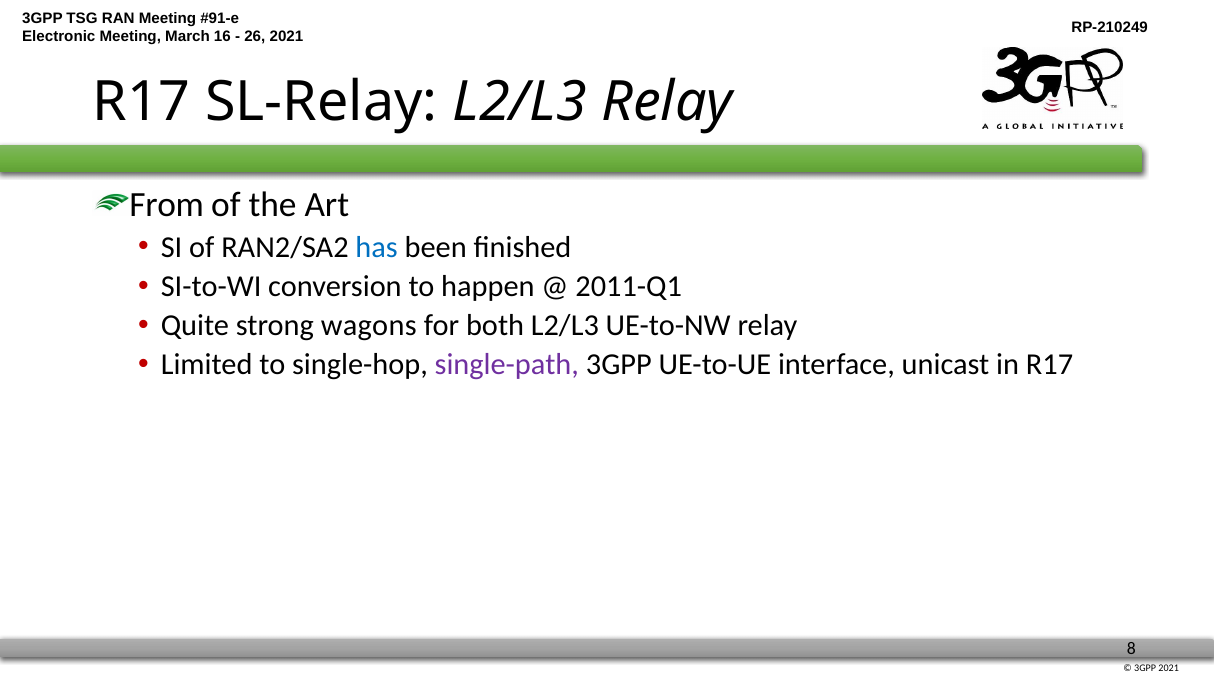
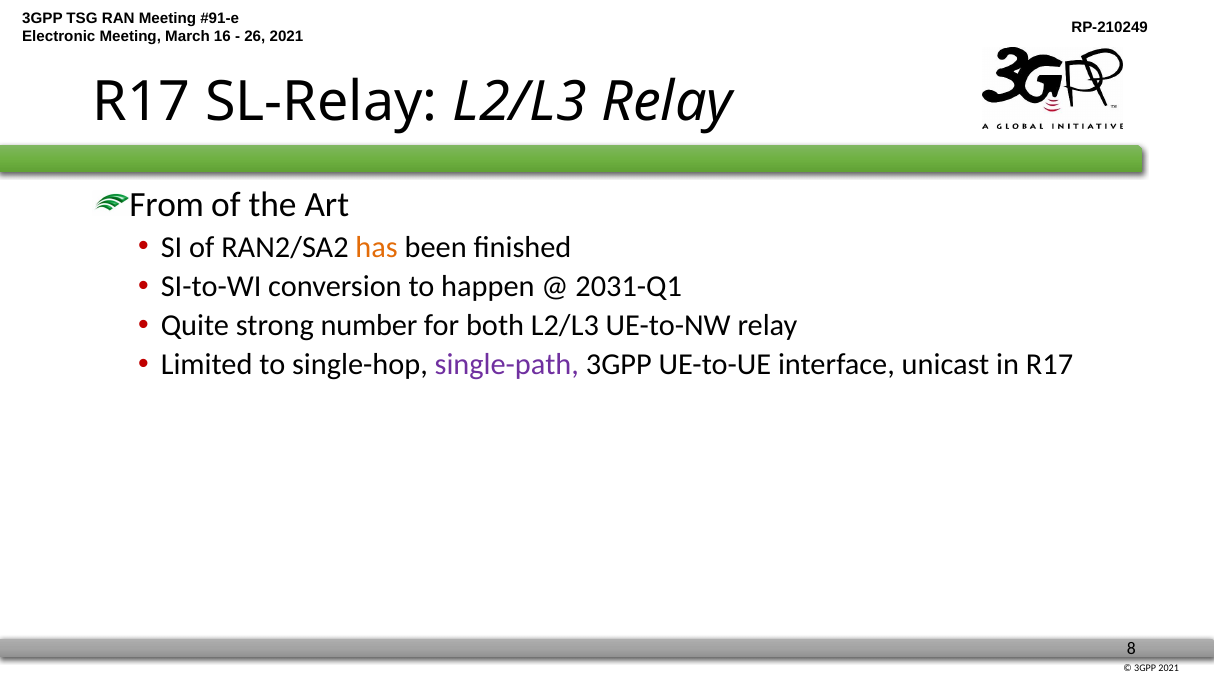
has colour: blue -> orange (377, 247)
2011-Q1: 2011-Q1 -> 2031-Q1 (629, 286)
wagons: wagons -> number (369, 325)
